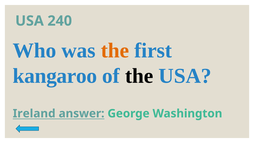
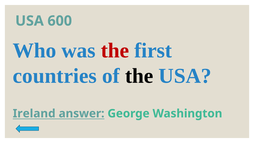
240: 240 -> 600 (60, 21)
the colour: orange -> red (115, 50)
kangaroo: kangaroo -> countries (55, 76)
